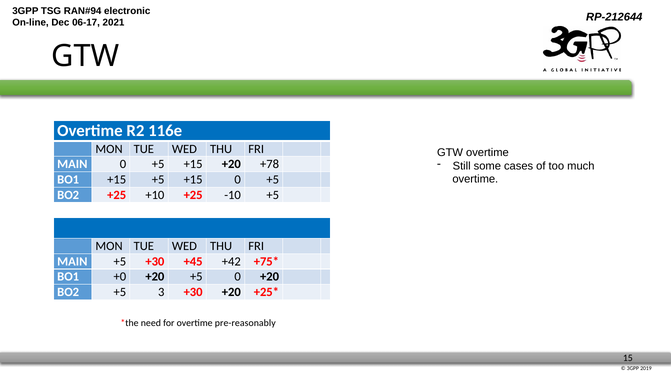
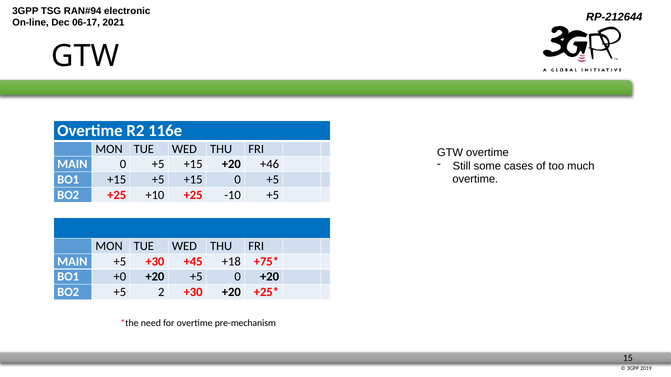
+78: +78 -> +46 (270, 164)
+42: +42 -> +18 (231, 262)
3: 3 -> 2 (161, 293)
pre-reasonably: pre-reasonably -> pre-mechanism (245, 323)
